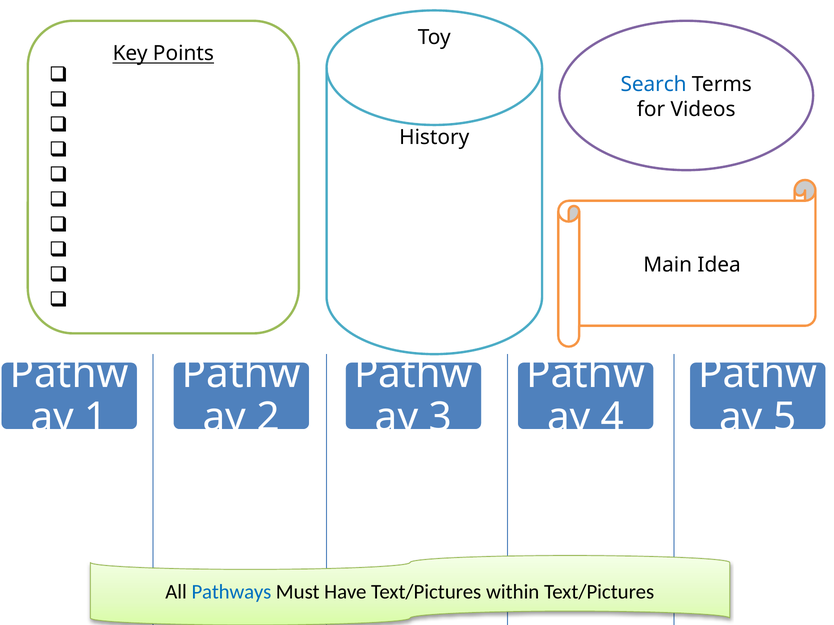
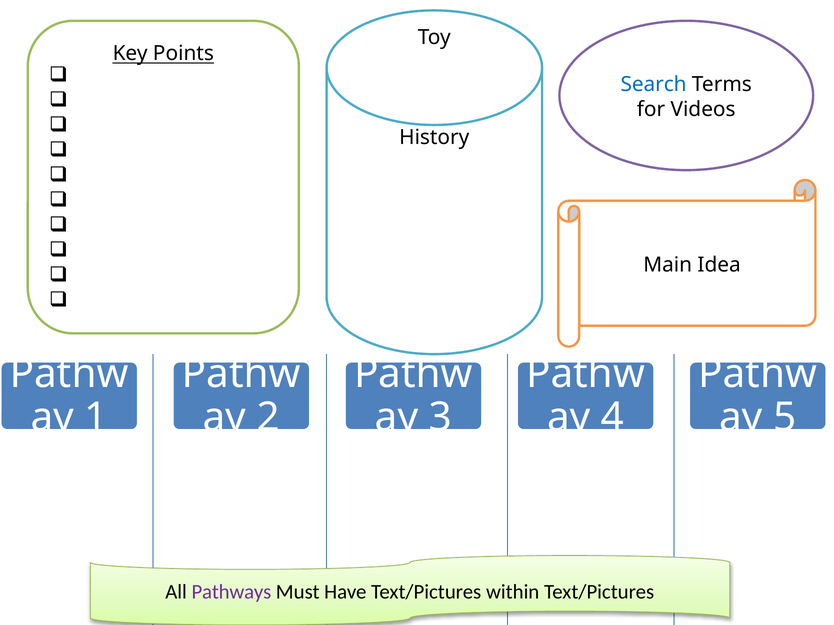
Pathways colour: blue -> purple (231, 592)
